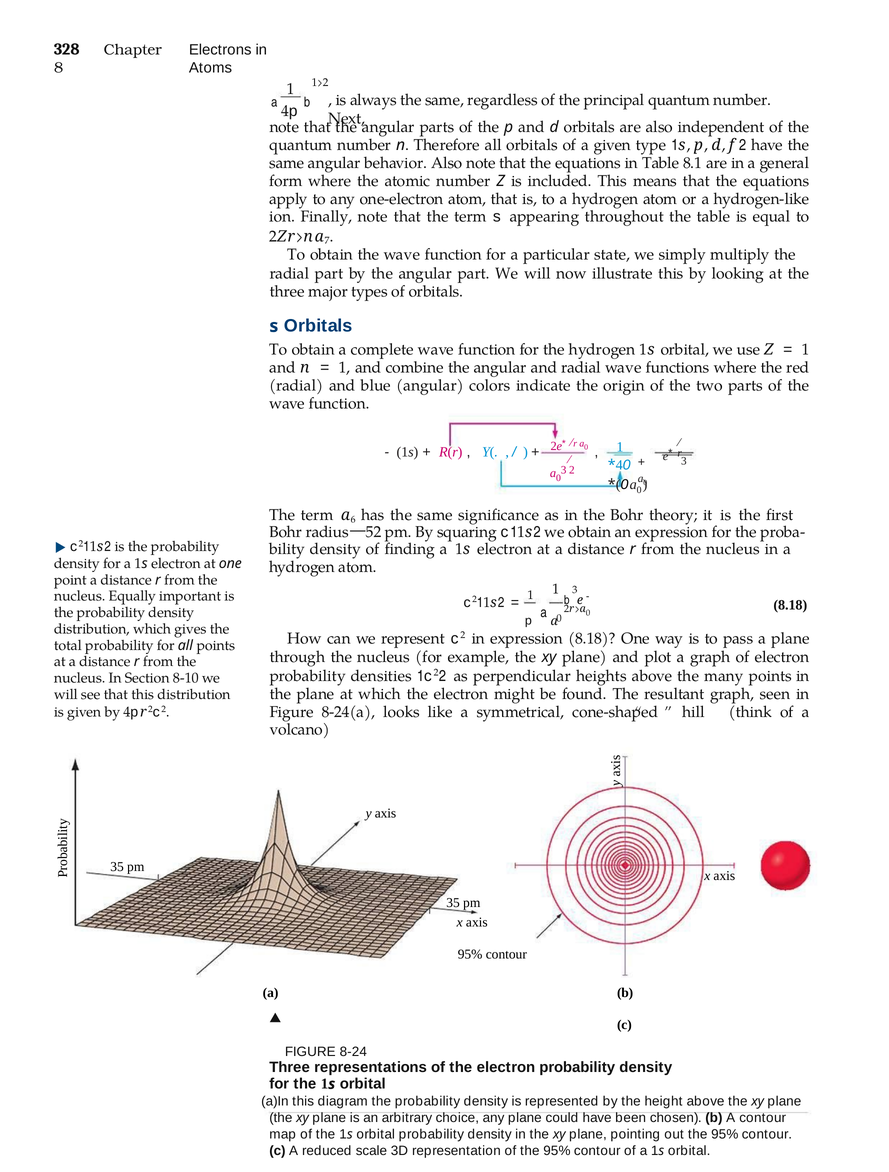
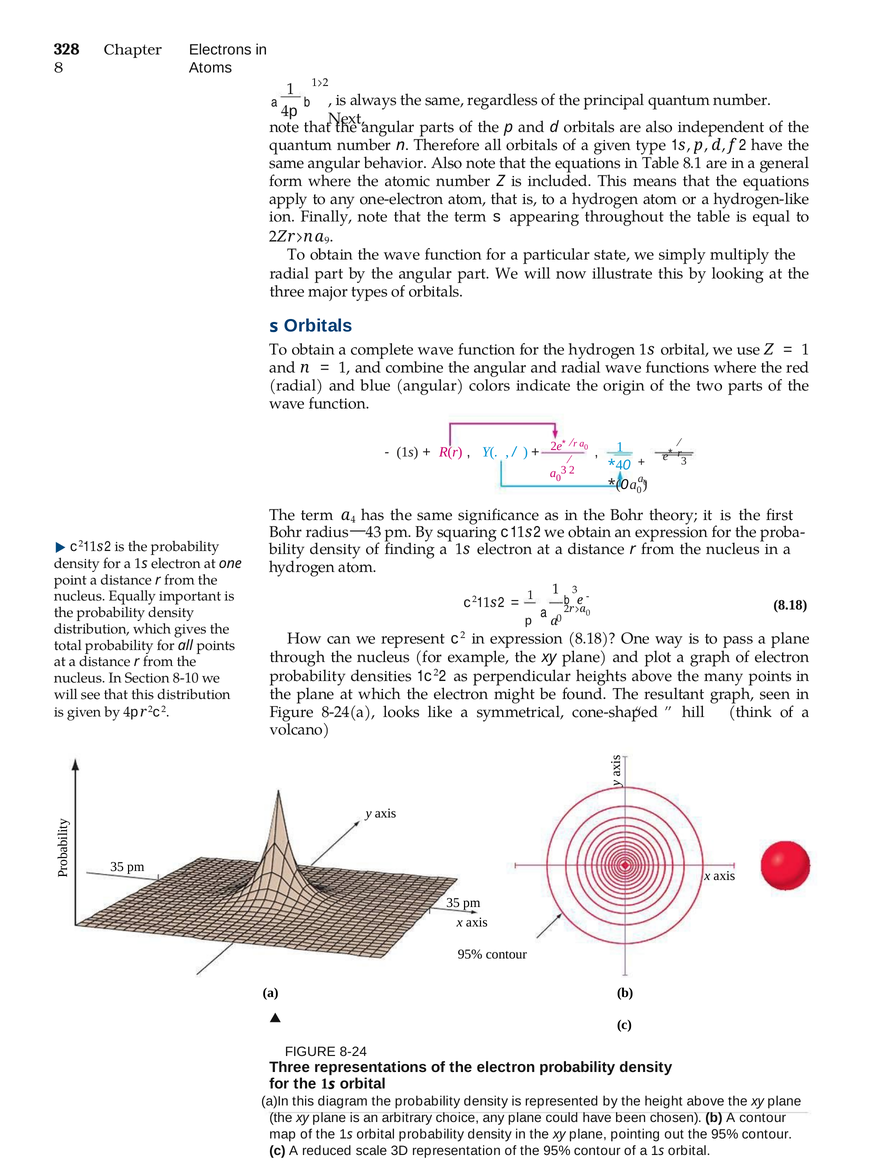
7: 7 -> 9 (327, 241)
term a 6: 6 -> 4 (353, 519)
52: 52 -> 43 (374, 532)
